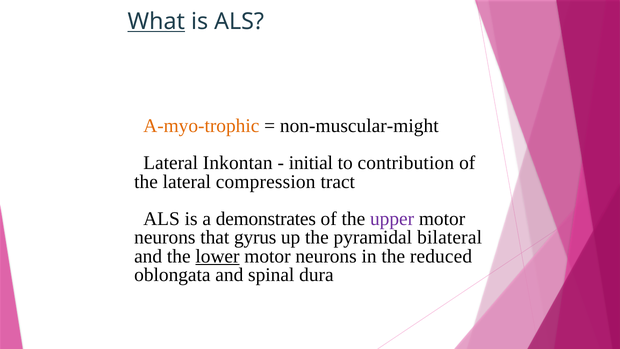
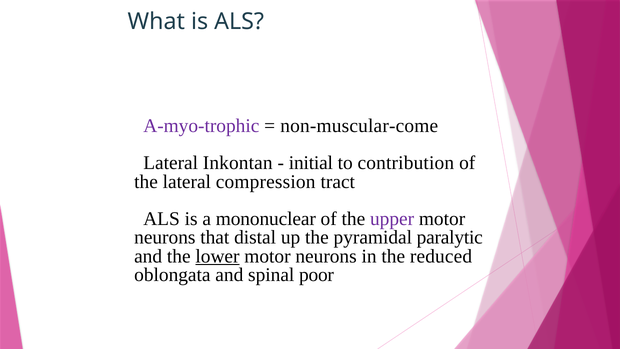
What underline: present -> none (156, 21)
A-myo-trophic colour: orange -> purple (201, 126)
non-muscular-might: non-muscular-might -> non-muscular-come (359, 126)
demonstrates: demonstrates -> mononuclear (266, 219)
gyrus: gyrus -> distal (255, 237)
bilateral: bilateral -> paralytic (450, 237)
dura: dura -> poor (316, 275)
